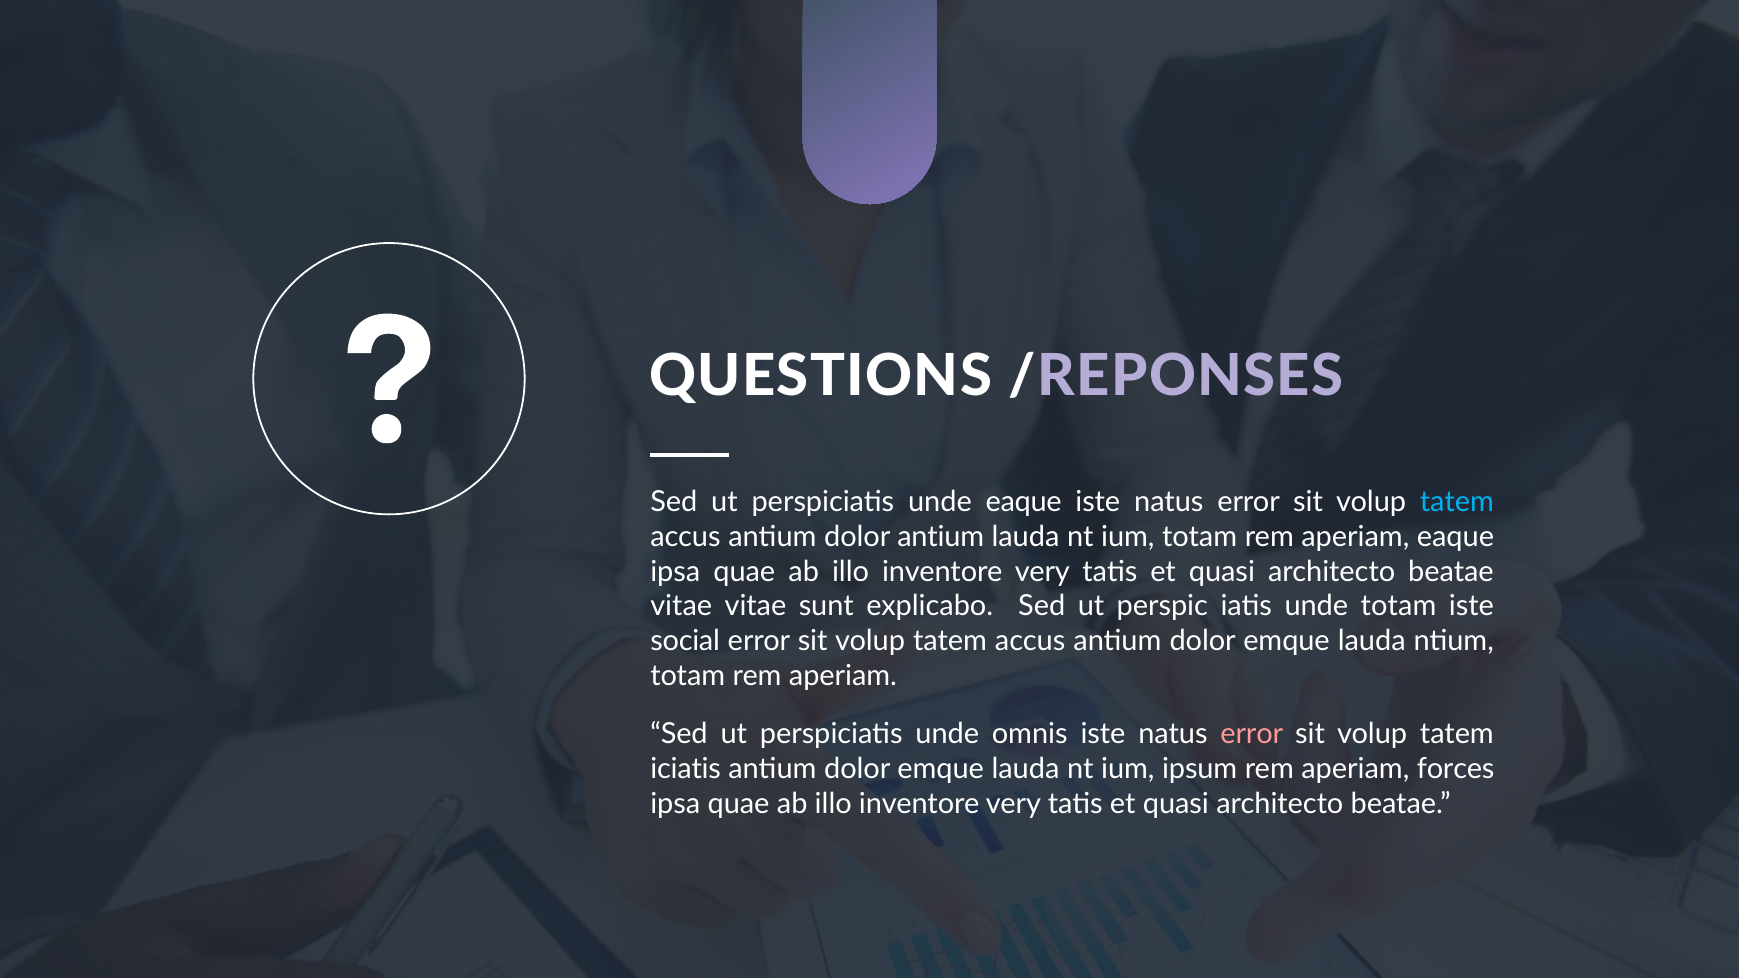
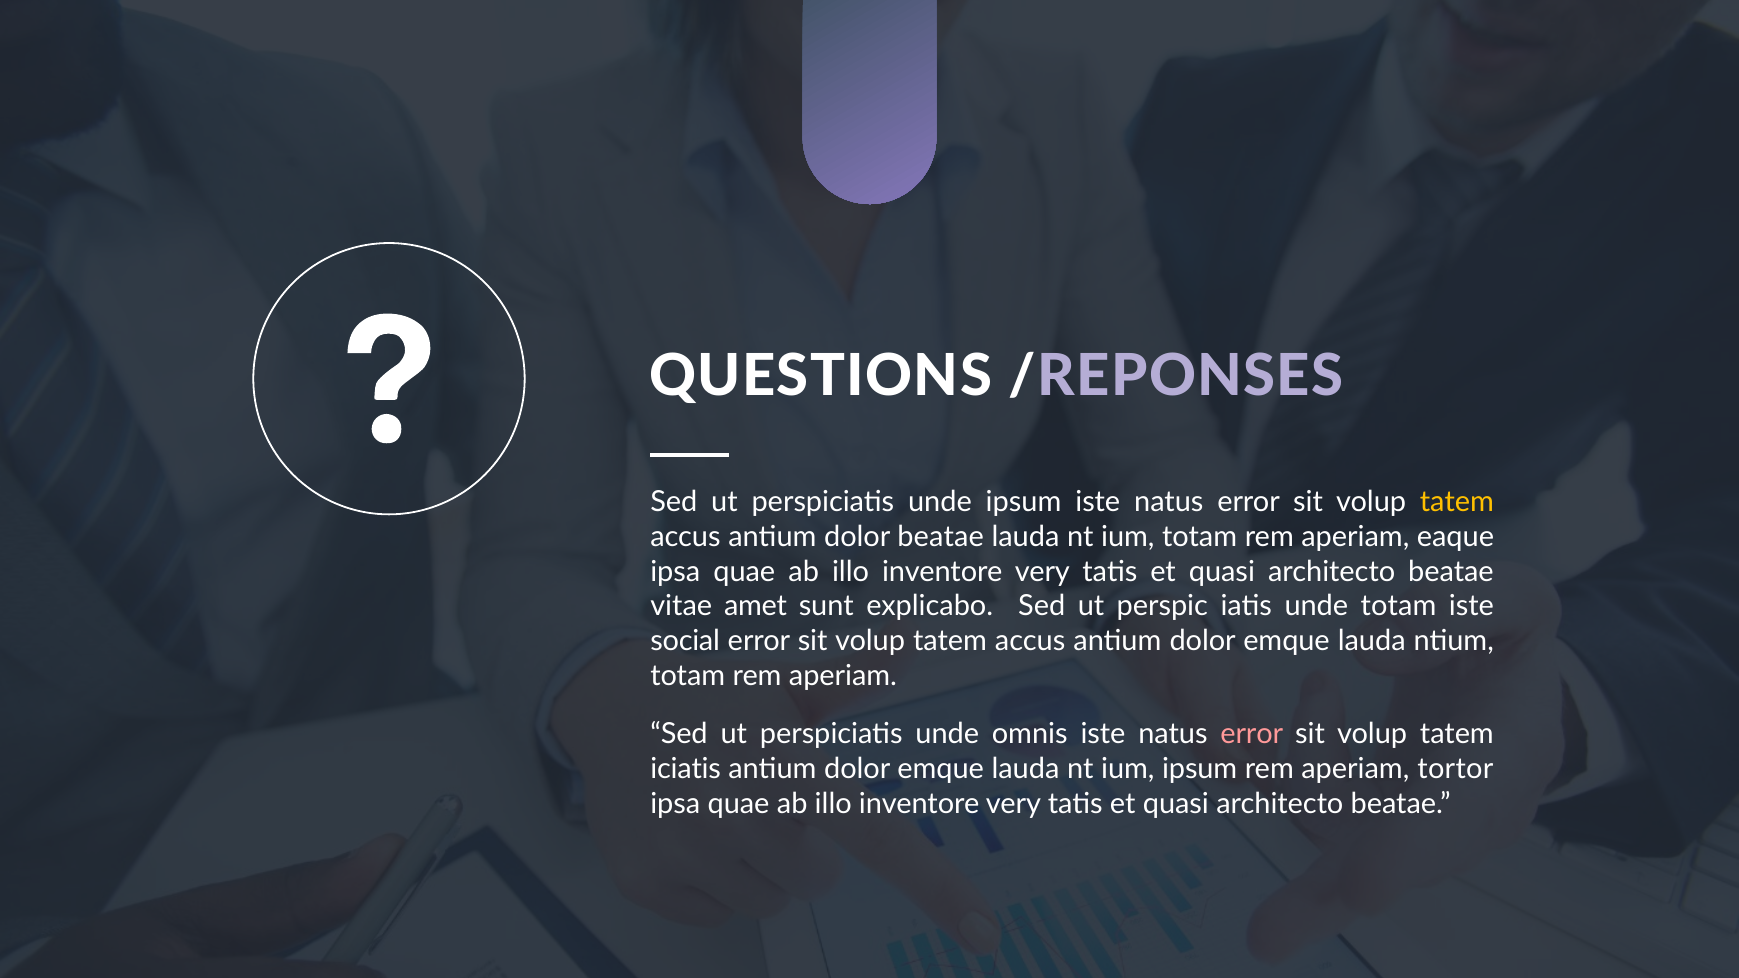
unde eaque: eaque -> ipsum (1024, 502)
tatem colour: light blue -> yellow (1457, 502)
dolor antium: antium -> beatae (941, 537)
vitae vitae: vitae -> amet (756, 606)
forces: forces -> tortor (1455, 769)
